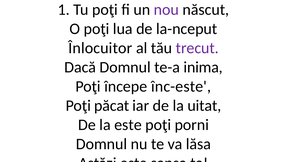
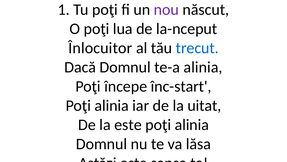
trecut colour: purple -> blue (197, 48)
te-a inima: inima -> alinia (203, 67)
înc-este: înc-este -> înc-start (181, 86)
păcat: păcat -> alinia (112, 105)
porni: porni -> alinia (192, 124)
